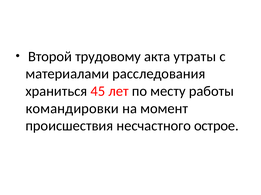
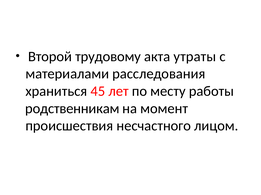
командировки: командировки -> родственникам (72, 109)
острое: острое -> лицом (216, 126)
